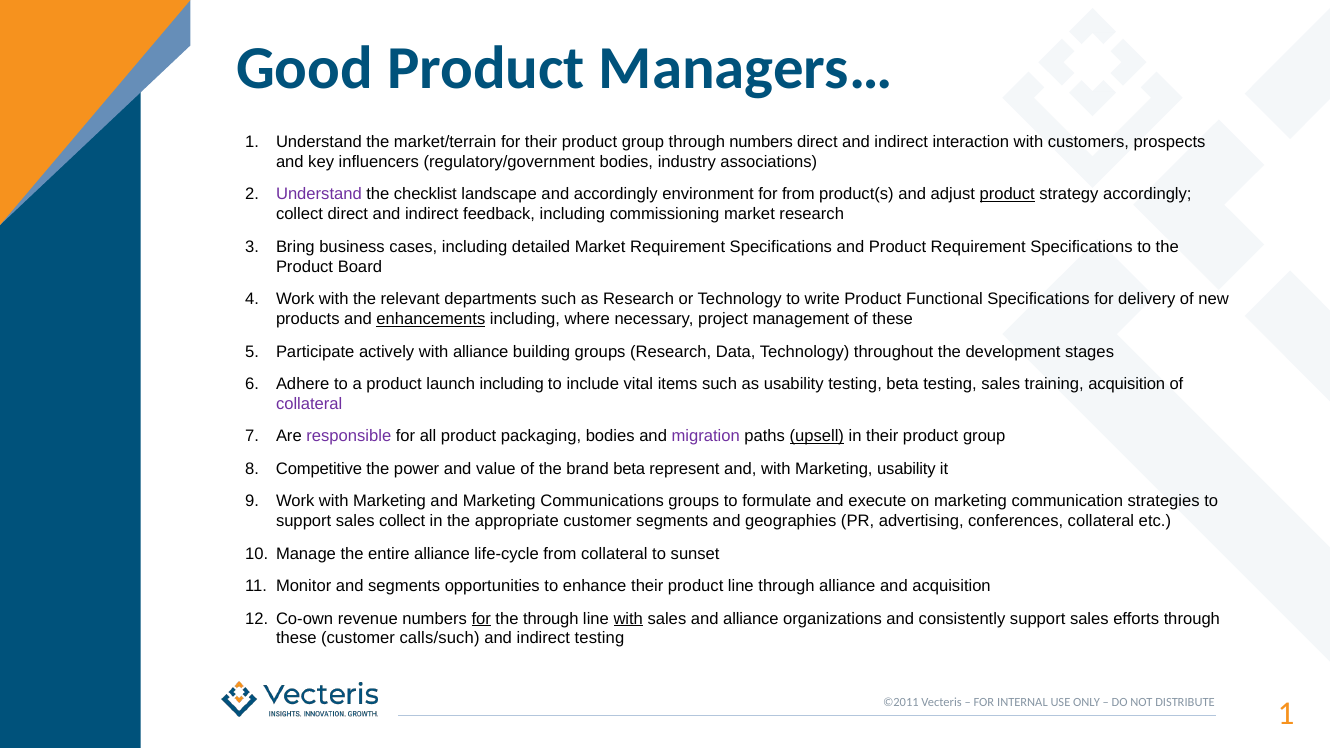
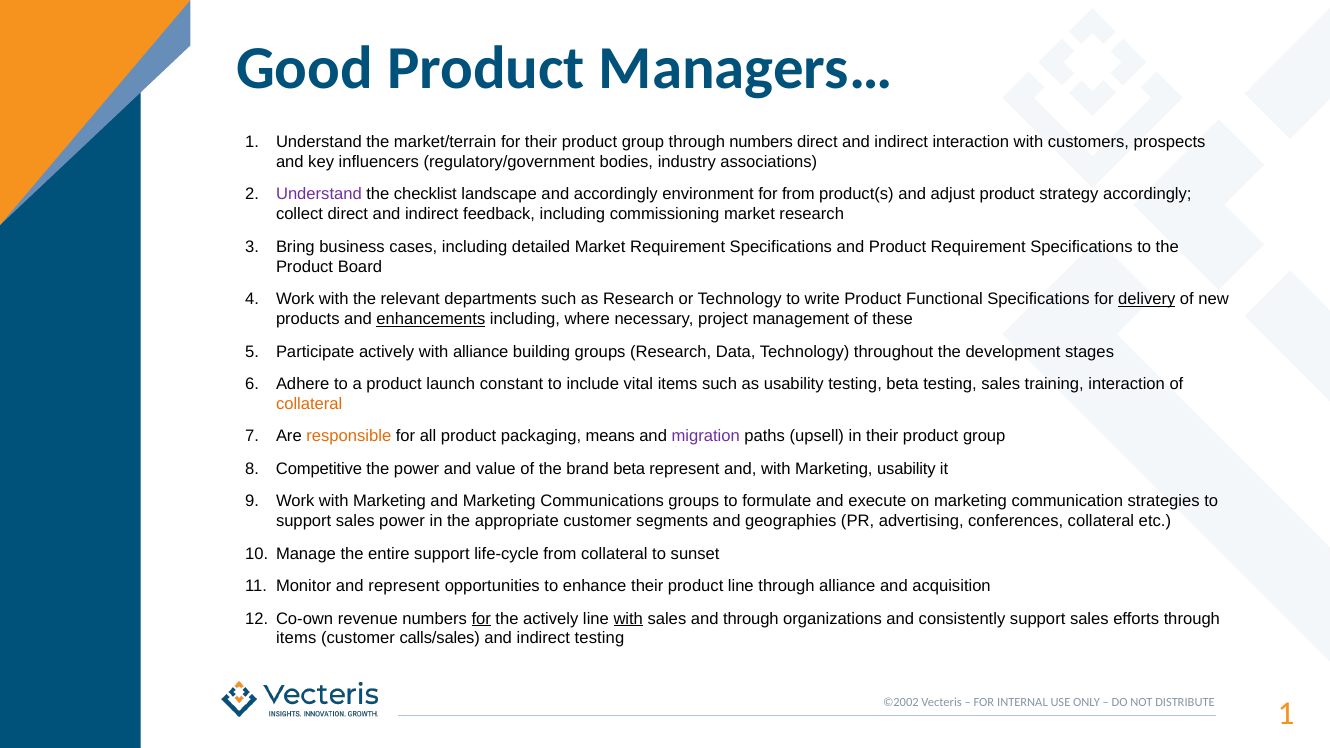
product underline: present -> none (1007, 194)
delivery underline: none -> present (1147, 299)
launch including: including -> constant (512, 384)
training acquisition: acquisition -> interaction (1127, 384)
collateral colour: purple -> orange (309, 404)
responsible colour: purple -> orange (349, 436)
packaging bodies: bodies -> means (610, 436)
upsell underline: present -> none (817, 436)
sales collect: collect -> power (402, 521)
entire alliance: alliance -> support (442, 554)
and segments: segments -> represent (404, 586)
the through: through -> actively (551, 619)
and alliance: alliance -> through (751, 619)
these: these -> items (296, 639)
calls/such: calls/such -> calls/sales (440, 639)
©2011: ©2011 -> ©2002 (901, 702)
